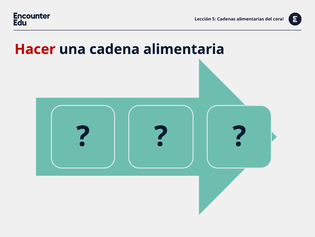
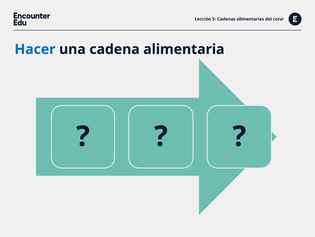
Hacer colour: red -> blue (35, 49)
